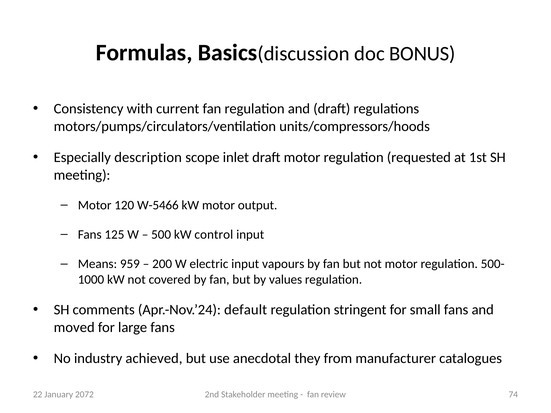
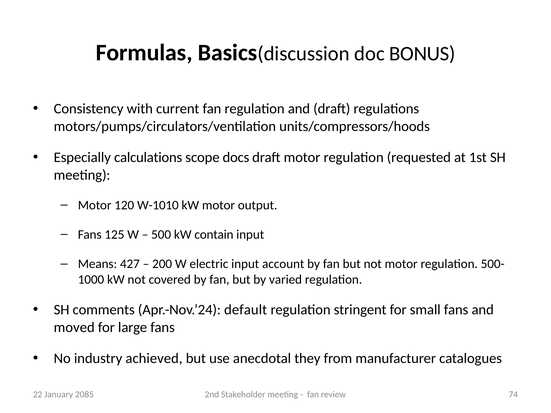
description: description -> calculations (148, 158)
inlet: inlet -> docs (236, 158)
W-5466: W-5466 -> W-1010 (158, 205)
control: control -> contain (214, 235)
959: 959 -> 427 (130, 264)
vapours: vapours -> account (283, 264)
values: values -> varied (286, 280)
2072: 2072 -> 2085 (84, 395)
